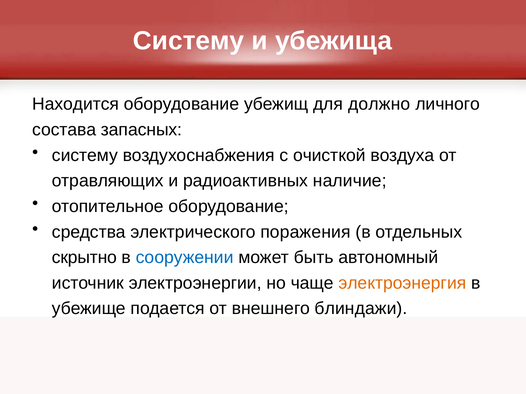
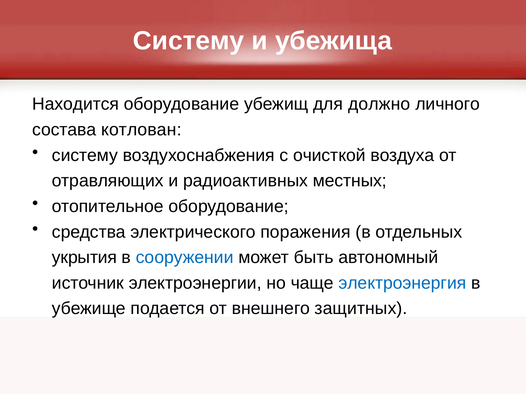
запасных: запасных -> котлован (141, 130)
наличие: наличие -> местных (350, 181)
скрытно: скрытно -> укрытия (84, 258)
электроэнергия colour: orange -> blue (402, 283)
блиндажи: блиндажи -> защитных (361, 309)
